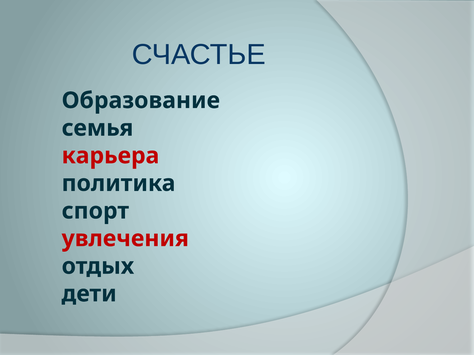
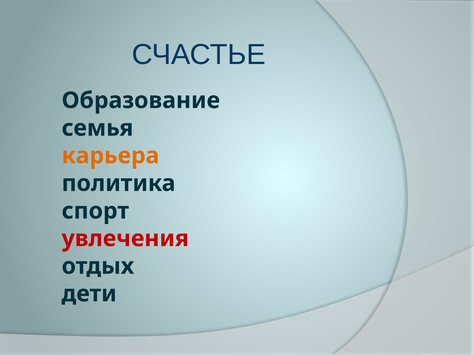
карьера colour: red -> orange (110, 156)
